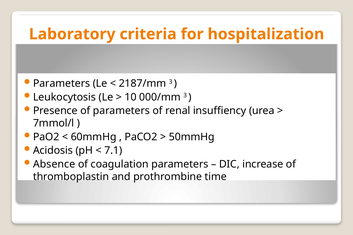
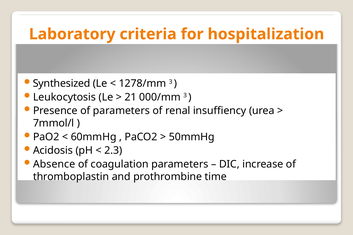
Parameters: Parameters -> Synthesized (62, 84)
2187/mm: 2187/mm -> 1278/mm (142, 84)
10: 10 -> 21 (131, 97)
7.1: 7.1 -> 2.3 (113, 151)
